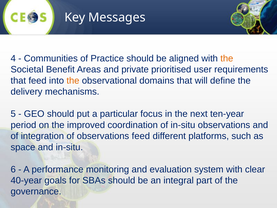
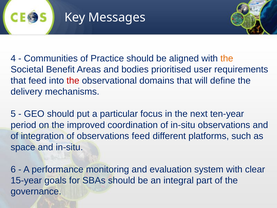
private: private -> bodies (135, 69)
the colour: orange -> red (73, 81)
40-year: 40-year -> 15-year (26, 180)
